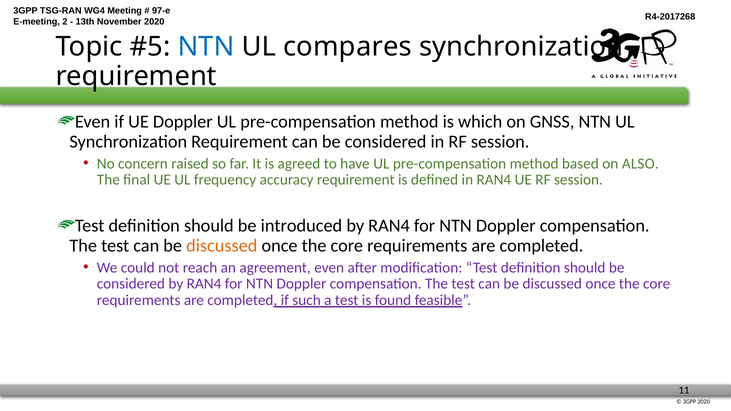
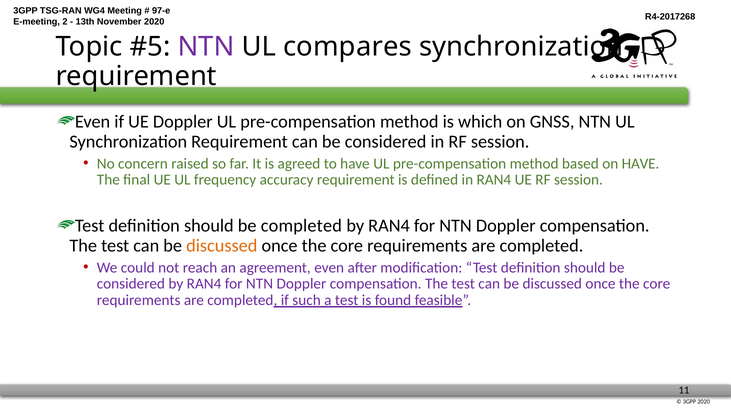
NTN colour: blue -> purple (206, 47)
on ALSO: ALSO -> HAVE (640, 164)
be introduced: introduced -> completed (301, 226)
